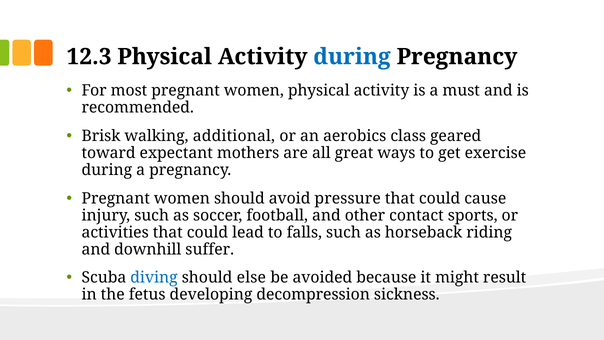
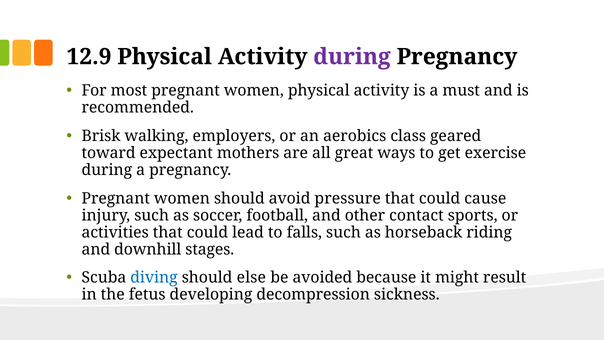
12.3: 12.3 -> 12.9 (89, 57)
during colour: blue -> purple (352, 57)
additional: additional -> employers (234, 136)
suffer: suffer -> stages (210, 249)
